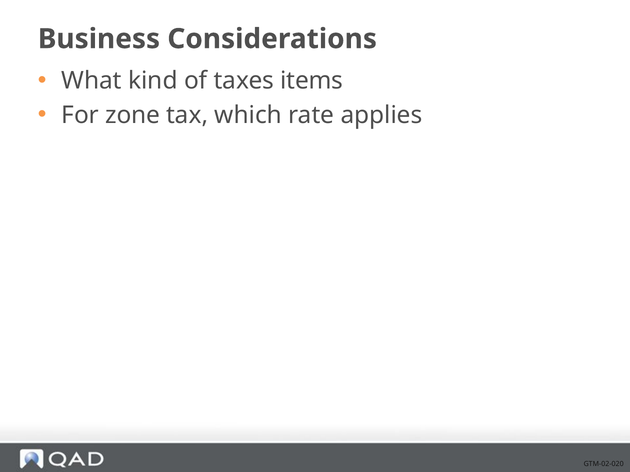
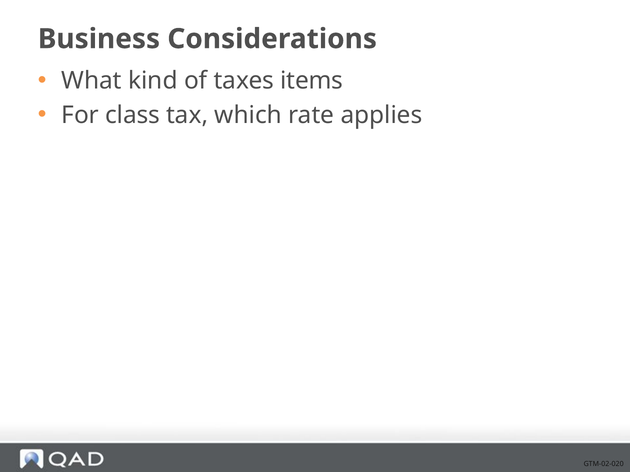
zone: zone -> class (133, 115)
